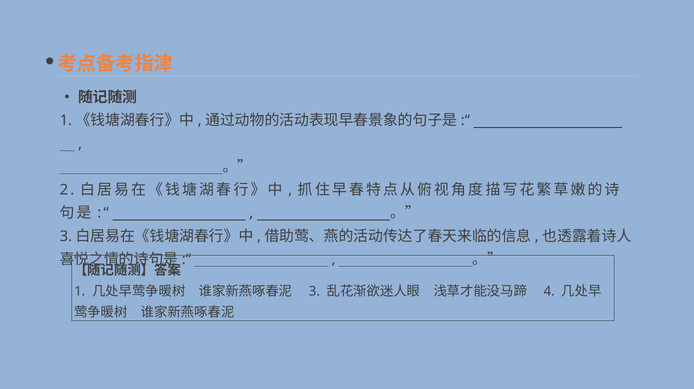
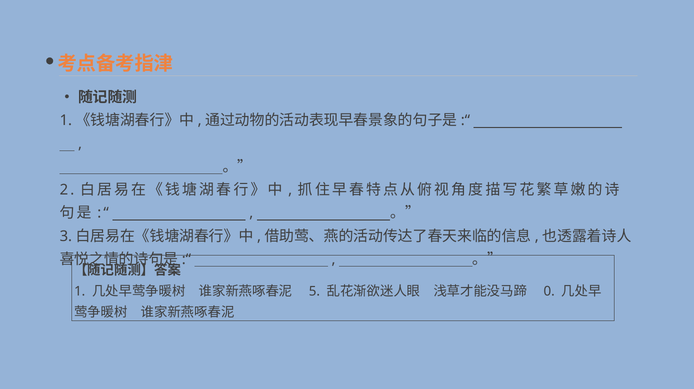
3: 3 -> 5 (314, 291)
4: 4 -> 0 (549, 291)
